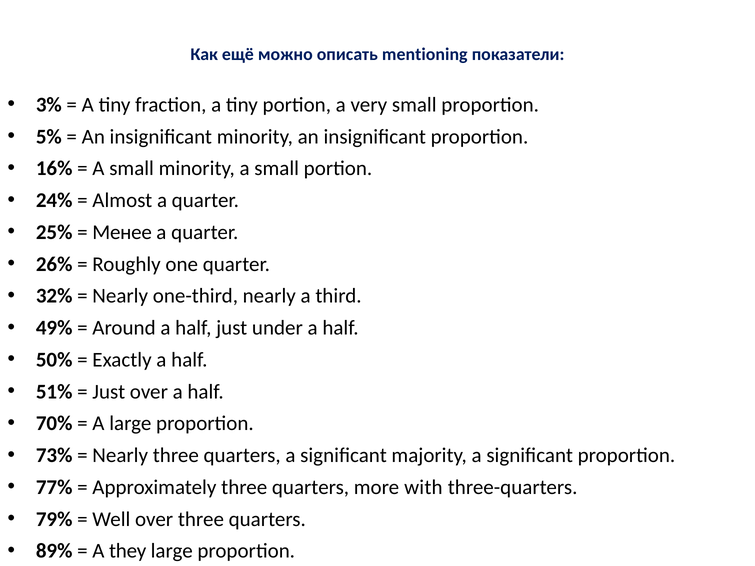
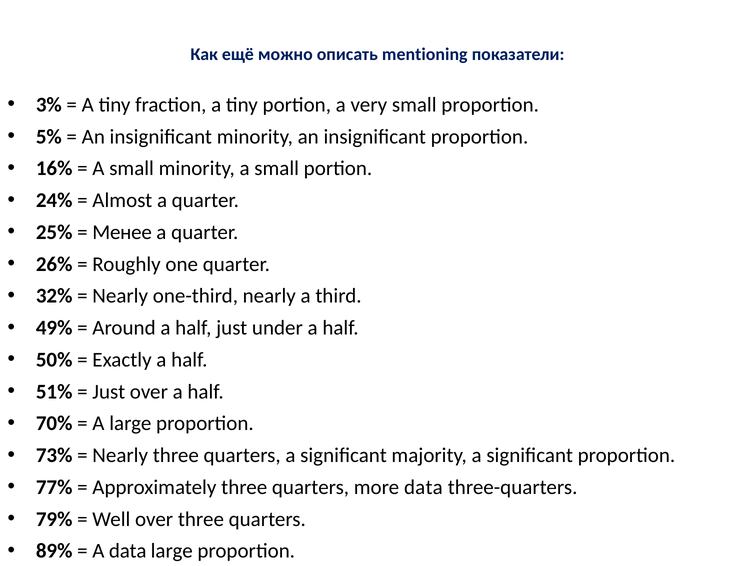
more with: with -> data (423, 487)
A they: they -> data (128, 551)
